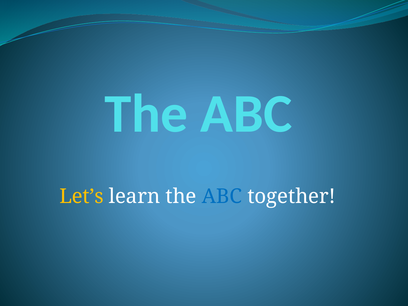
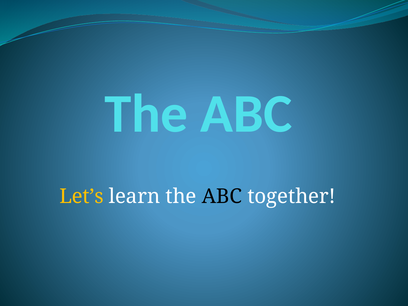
ABC colour: blue -> black (222, 196)
